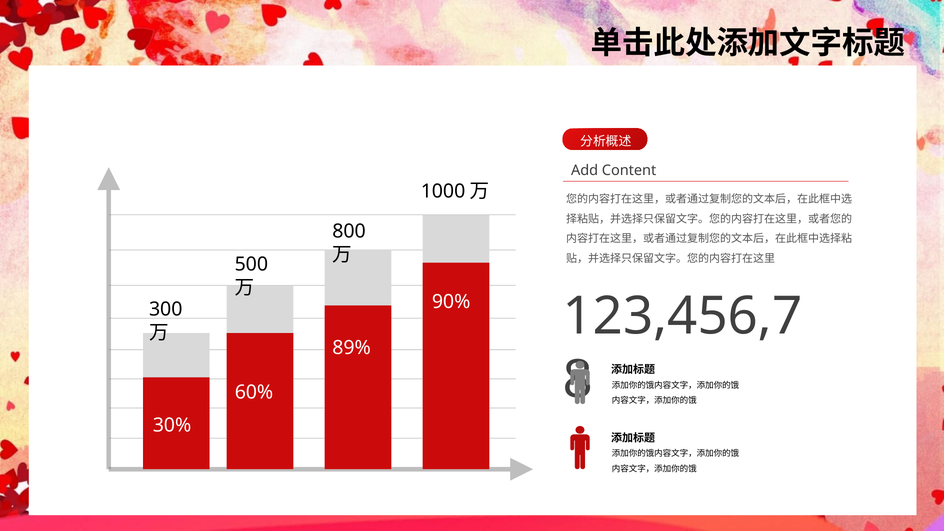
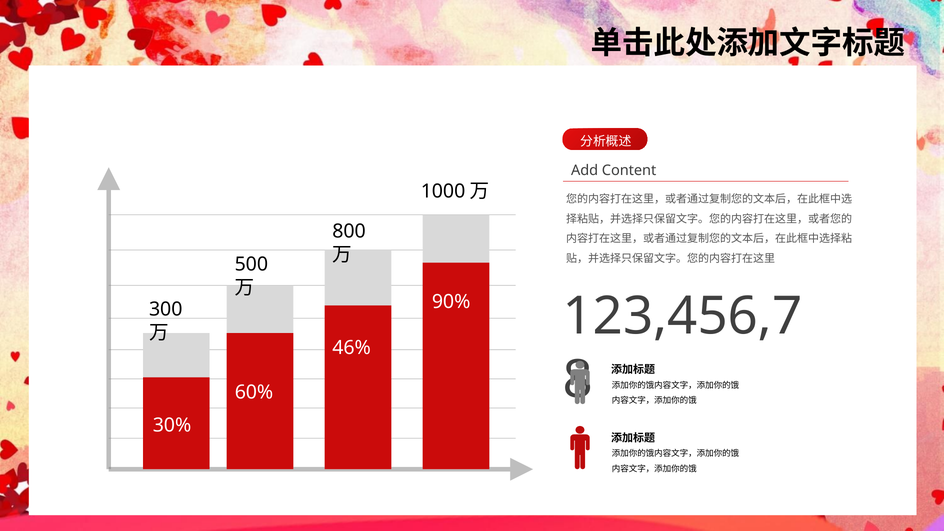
89%: 89% -> 46% (352, 348)
